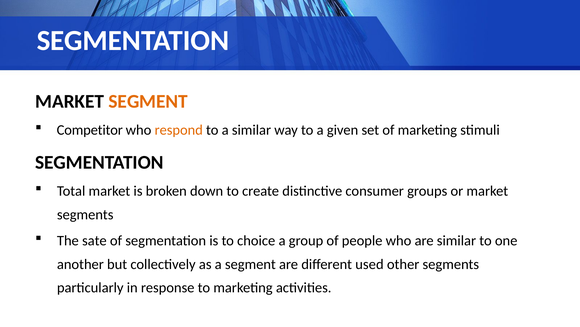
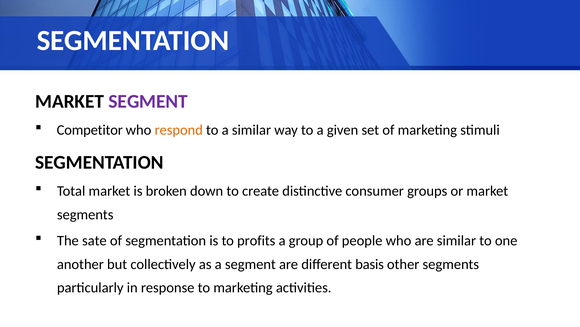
SEGMENT colour: orange -> purple (148, 101)
choice: choice -> profits (256, 240)
used: used -> basis (370, 264)
